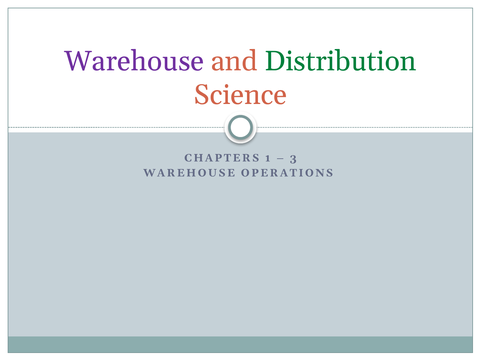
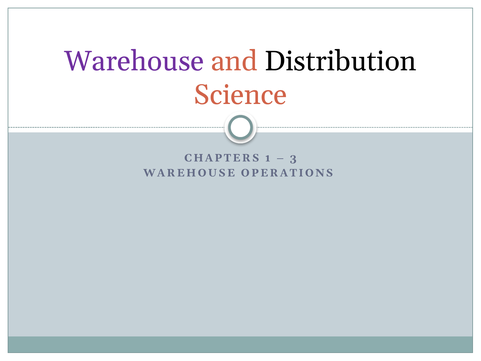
Distribution colour: green -> black (340, 61)
